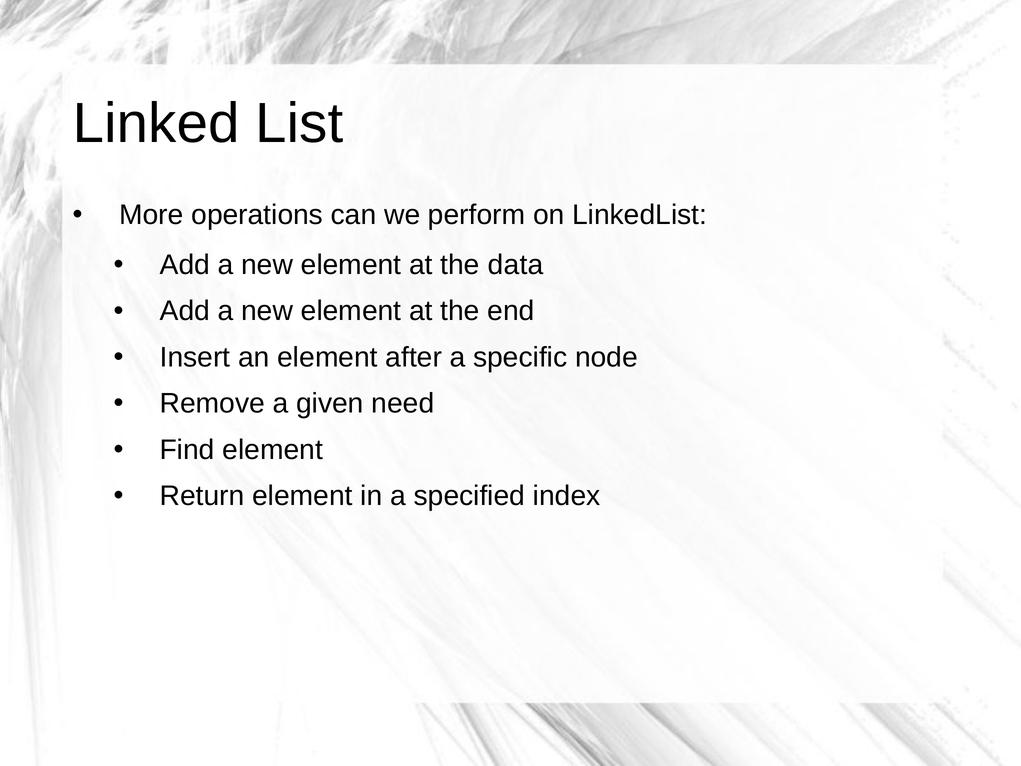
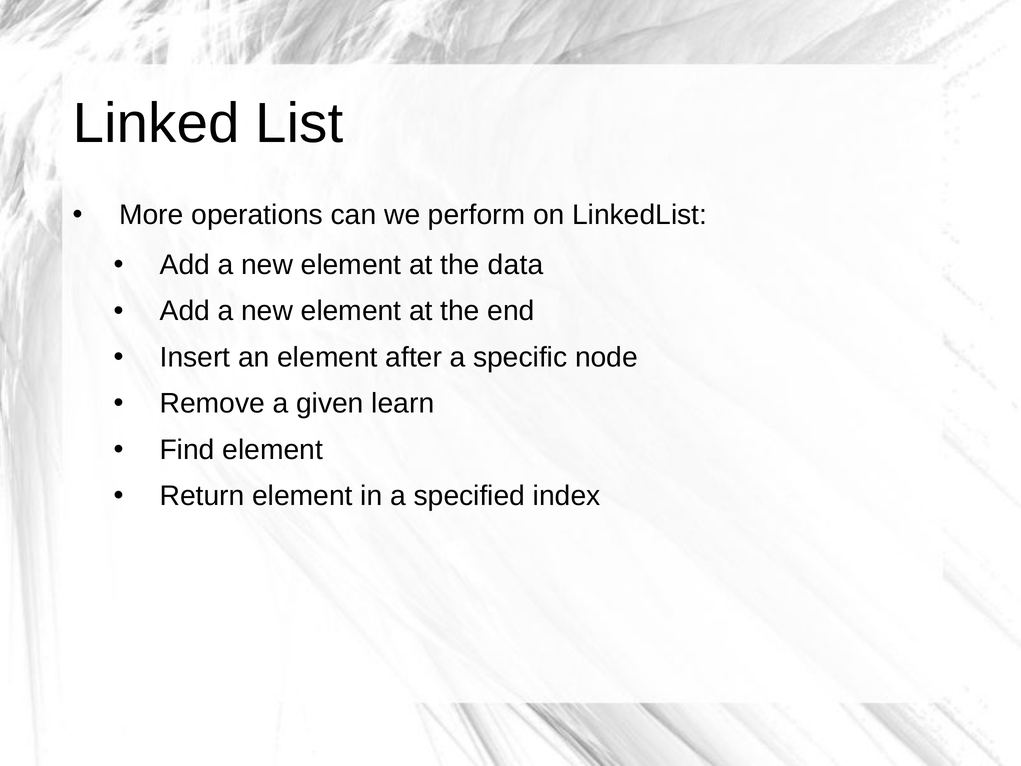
need: need -> learn (403, 403)
